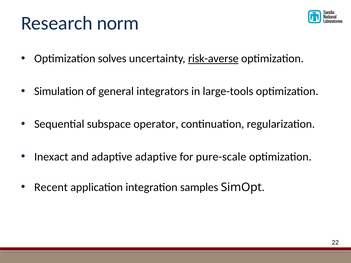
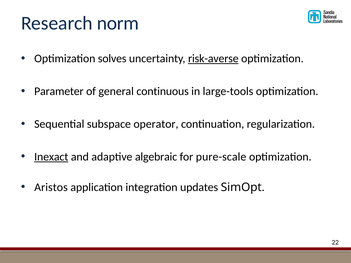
Simulation: Simulation -> Parameter (59, 91)
integrators: integrators -> continuous (163, 91)
Inexact underline: none -> present (51, 157)
adaptive adaptive: adaptive -> algebraic (156, 157)
Recent: Recent -> Aristos (51, 187)
samples: samples -> updates (199, 187)
